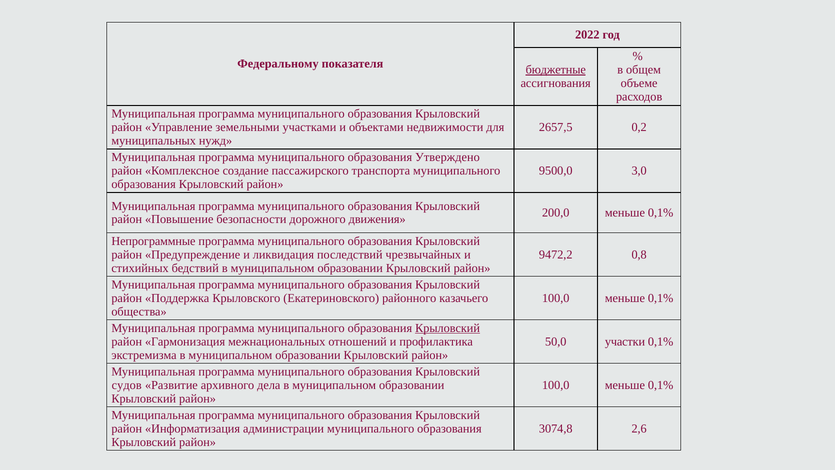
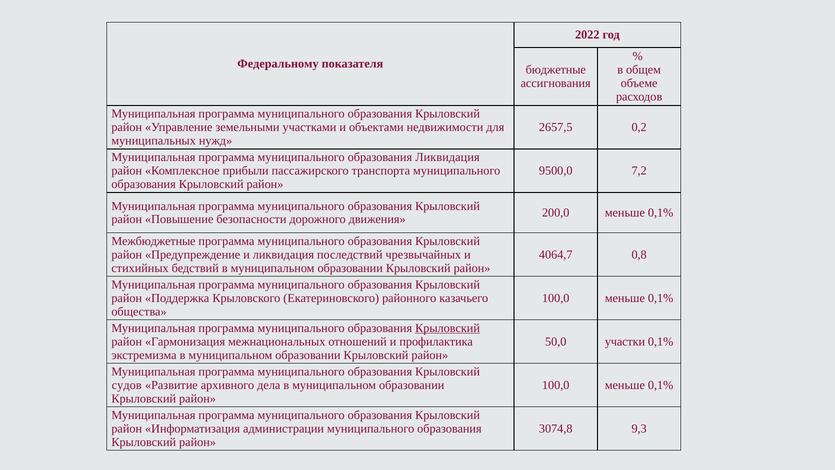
бюджетные underline: present -> none (556, 70)
образования Утверждено: Утверждено -> Ликвидация (447, 157)
создание: создание -> прибыли (246, 171)
3,0: 3,0 -> 7,2 (639, 171)
Непрограммные: Непрограммные -> Межбюджетные (153, 241)
9472,2: 9472,2 -> 4064,7 (556, 254)
2,6: 2,6 -> 9,3 (639, 428)
